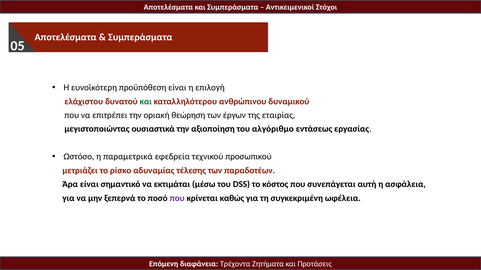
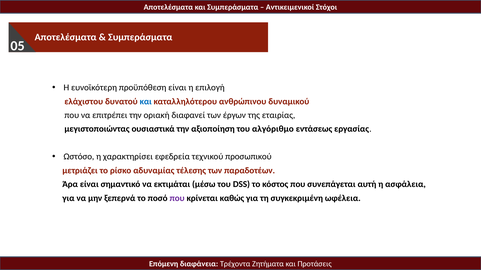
και colour: green -> blue (146, 102)
θεώρηση: θεώρηση -> διαφανεί (188, 115)
παραμετρικά: παραμετρικά -> χαρακτηρίσει (128, 157)
